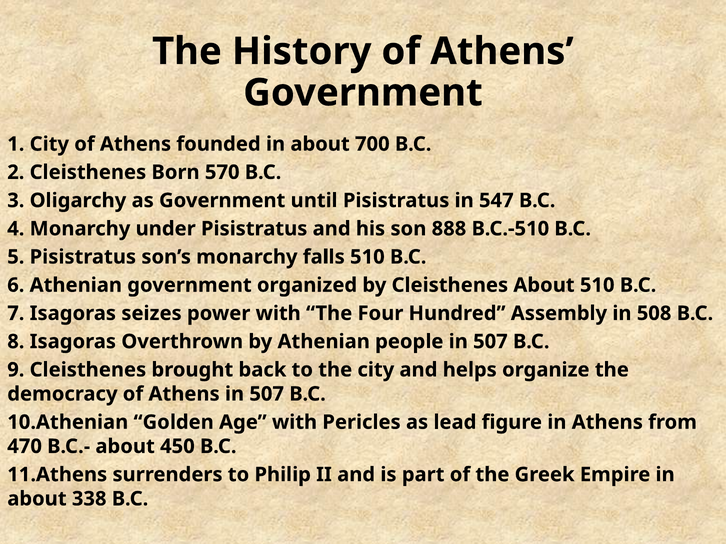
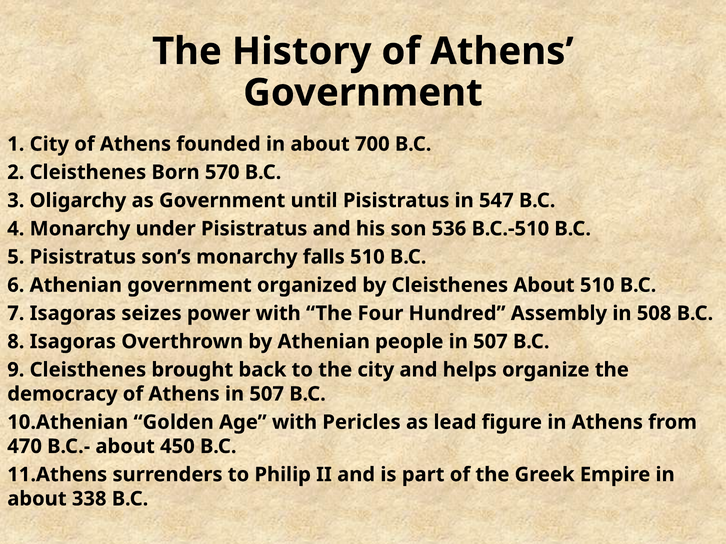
888: 888 -> 536 (449, 229)
